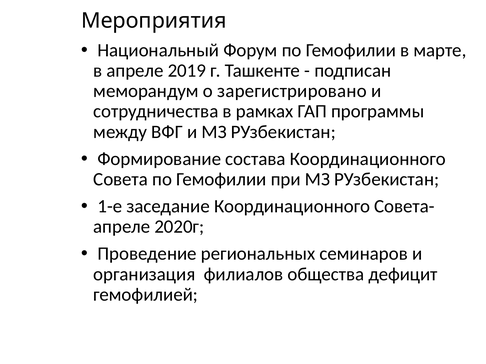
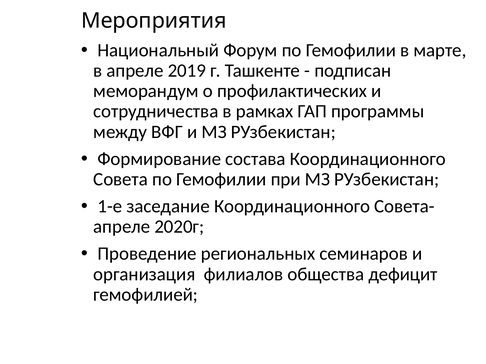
зарегистрировано: зарегистрировано -> профилактических (292, 91)
